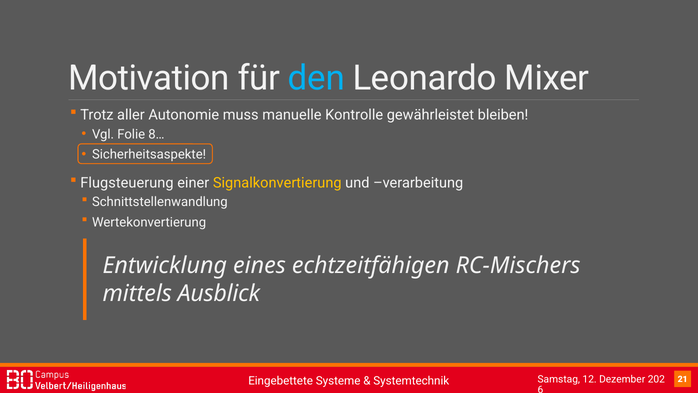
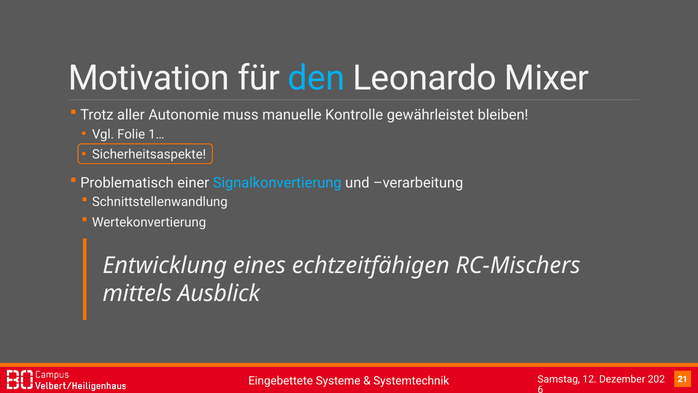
8…: 8… -> 1… (156, 134)
Flugsteuerung: Flugsteuerung -> Problematisch (127, 183)
Signalkonvertierung colour: yellow -> light blue (277, 183)
